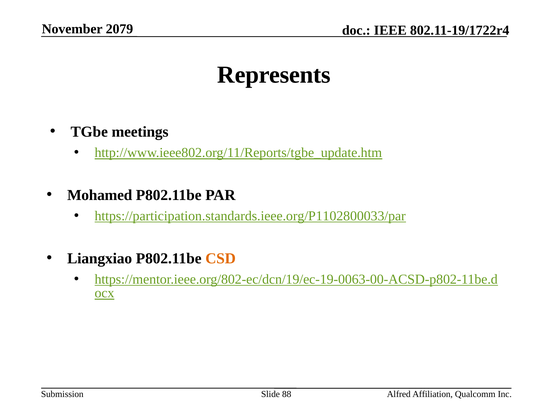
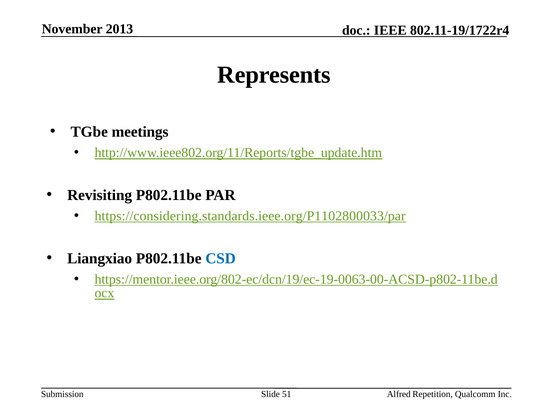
2079: 2079 -> 2013 (119, 29)
Mohamed: Mohamed -> Revisiting (100, 195)
https://participation.standards.ieee.org/P1102800033/par: https://participation.standards.ieee.org/P1102800033/par -> https://considering.standards.ieee.org/P1102800033/par (250, 216)
CSD colour: orange -> blue (221, 258)
88: 88 -> 51 (287, 394)
Affiliation: Affiliation -> Repetition (433, 394)
